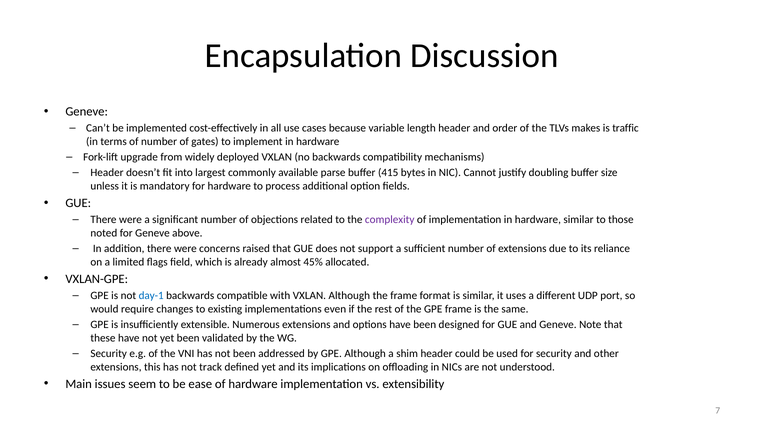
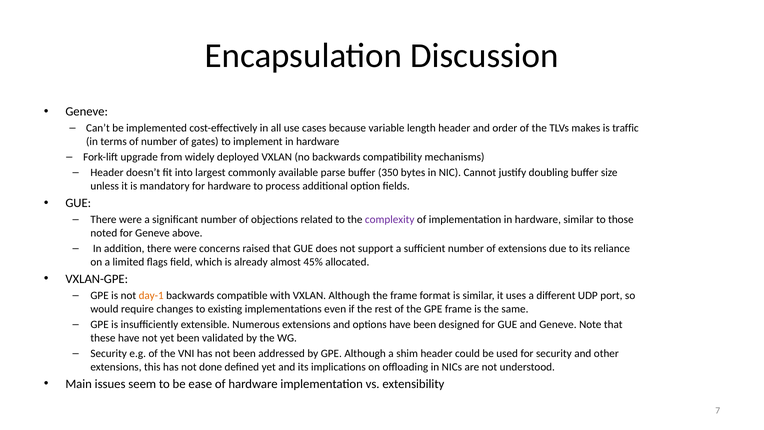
415: 415 -> 350 (388, 173)
day-1 colour: blue -> orange (151, 295)
track: track -> done (211, 367)
